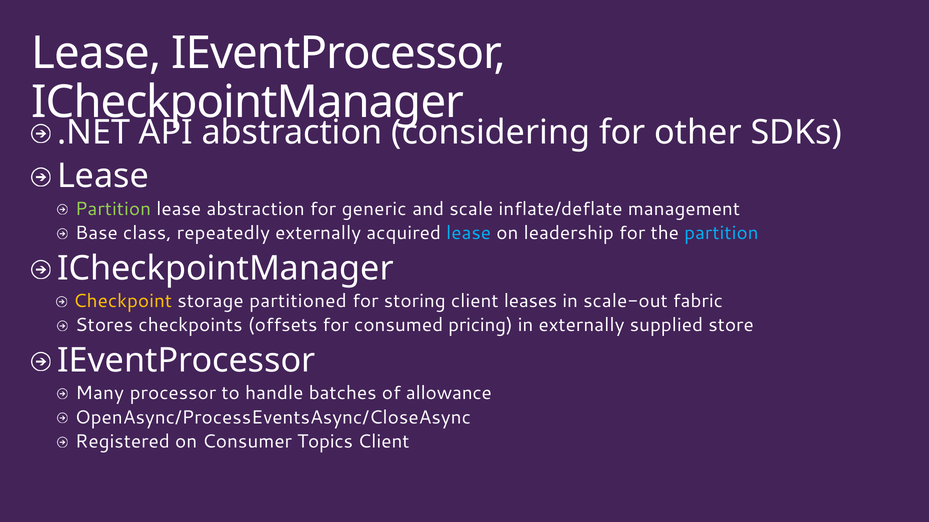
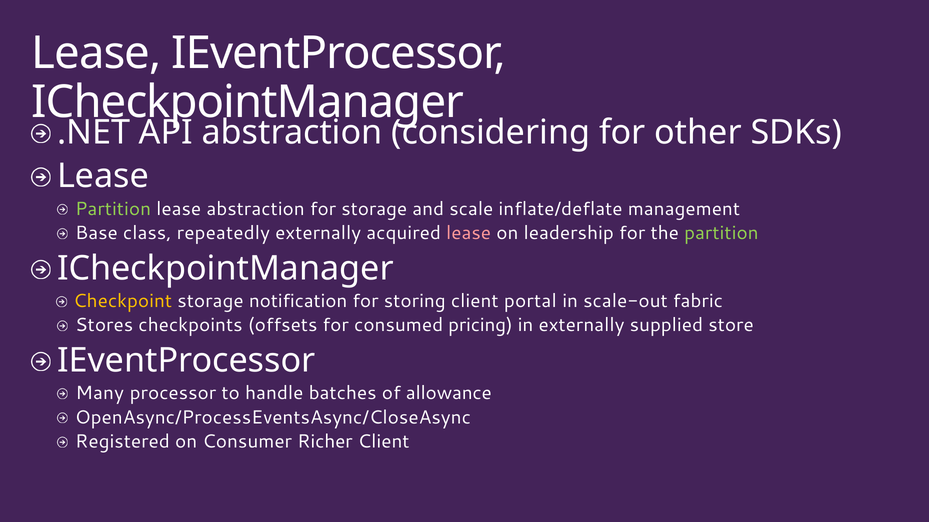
for generic: generic -> storage (374, 209)
lease colour: light blue -> pink (469, 233)
partition colour: light blue -> light green (721, 233)
partitioned: partitioned -> notification (298, 301)
leases: leases -> portal (530, 301)
Topics: Topics -> Richer (325, 442)
